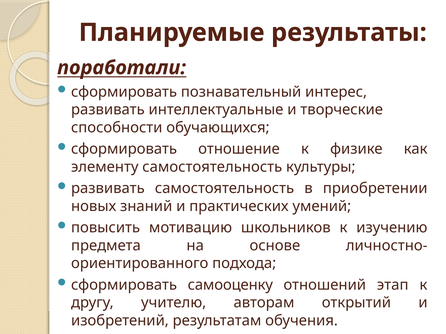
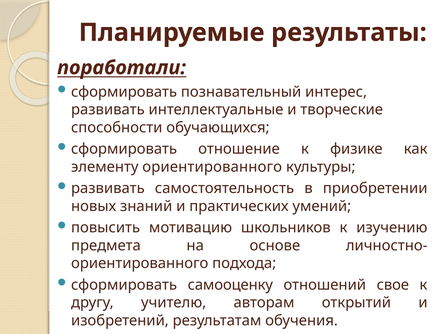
элементу самостоятельность: самостоятельность -> ориентированного (212, 167)
этап: этап -> свое (393, 285)
